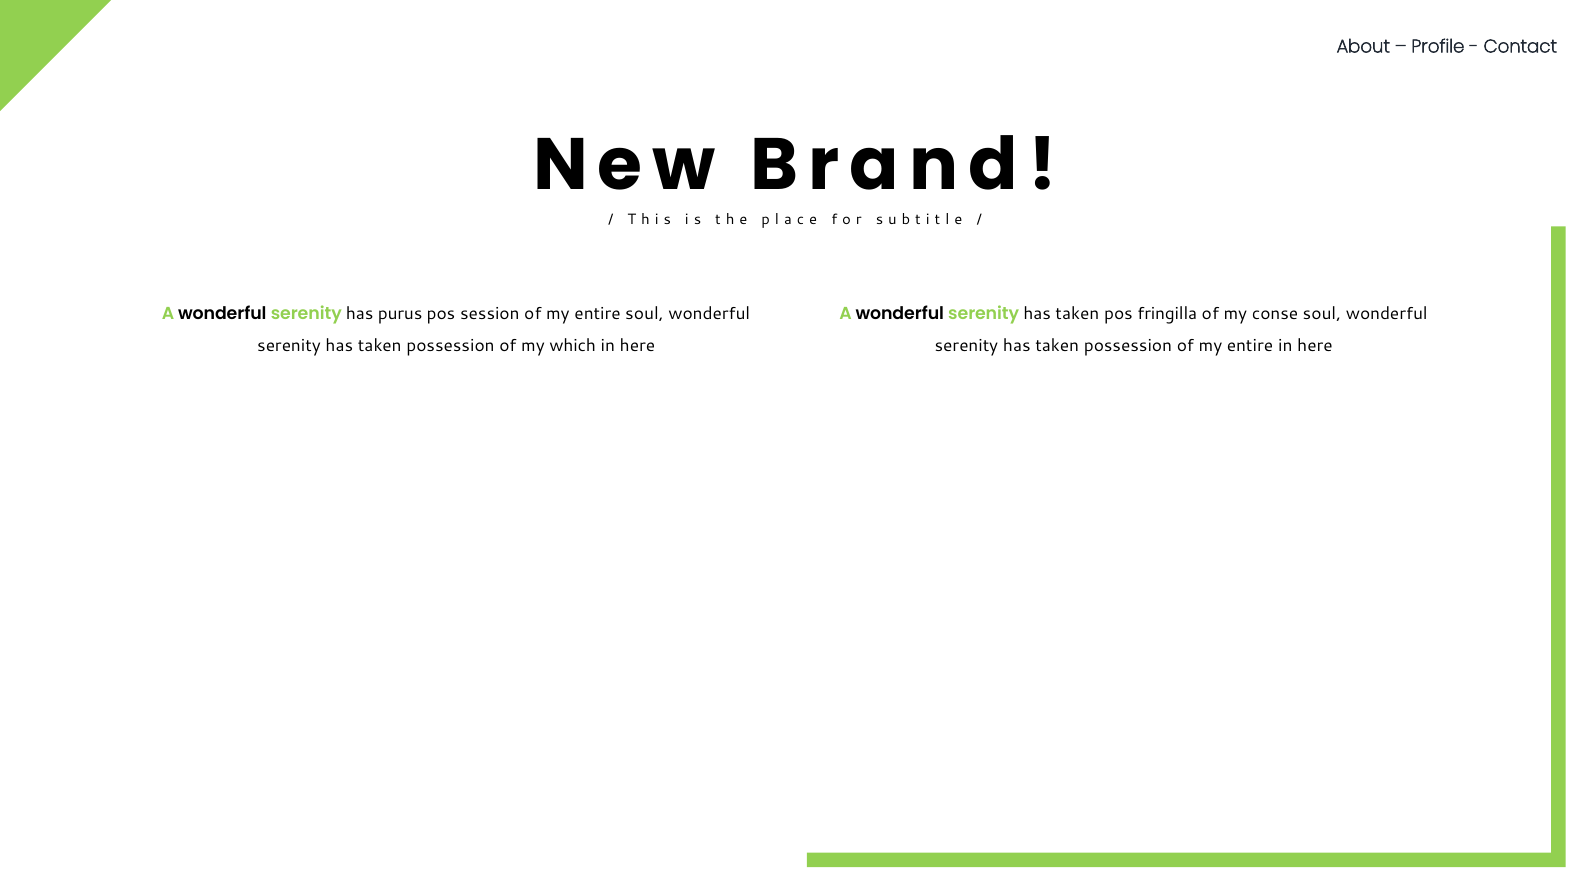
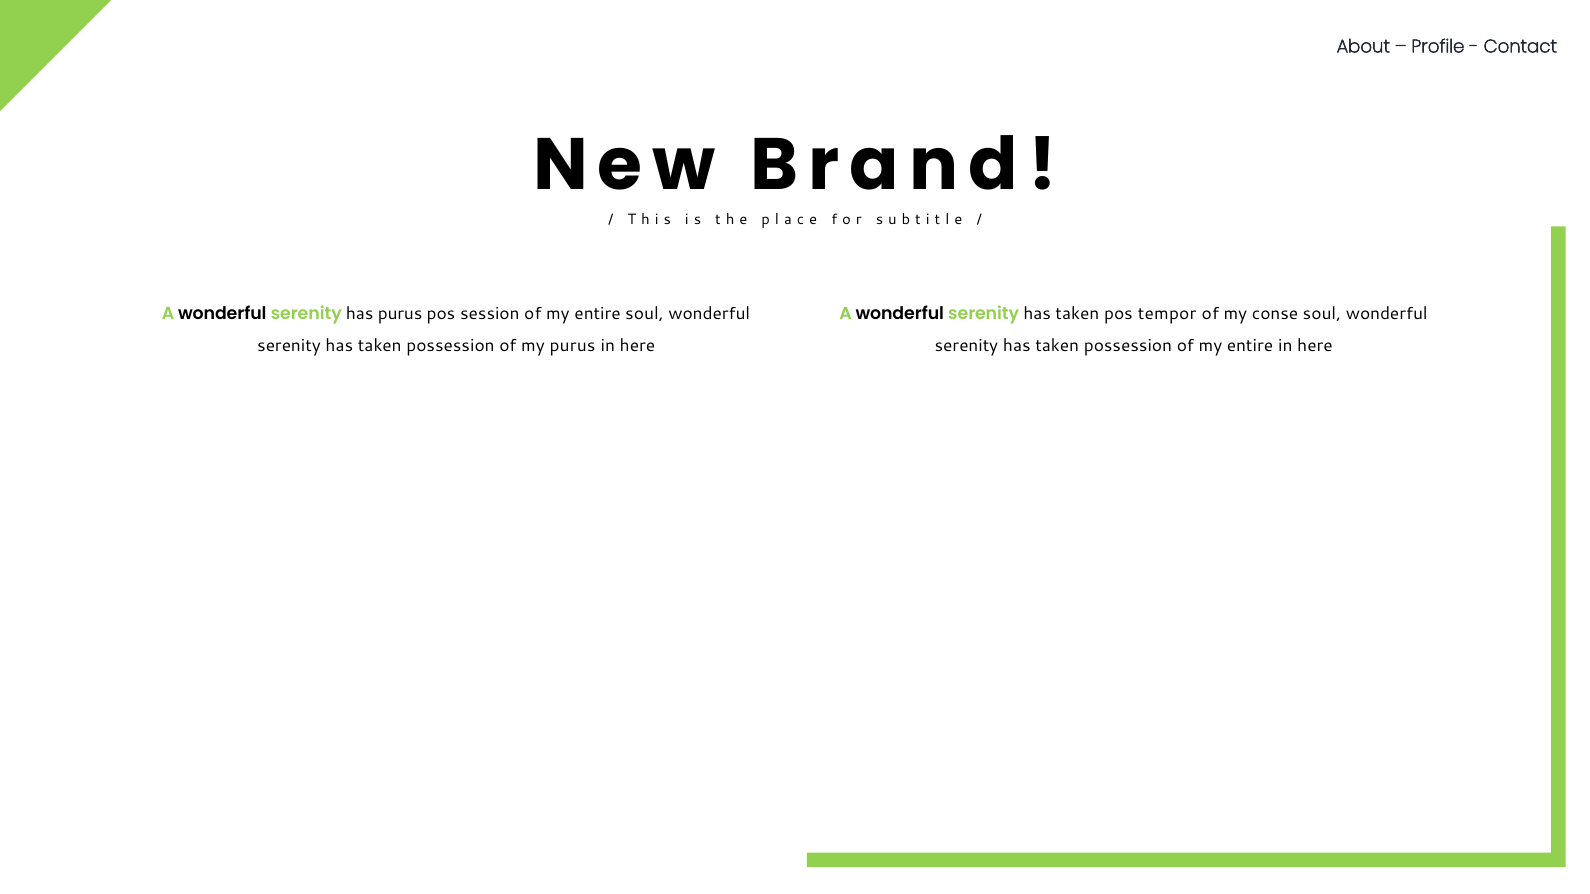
fringilla: fringilla -> tempor (1167, 314)
my which: which -> purus (573, 345)
